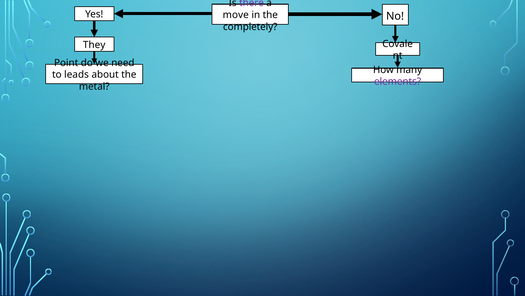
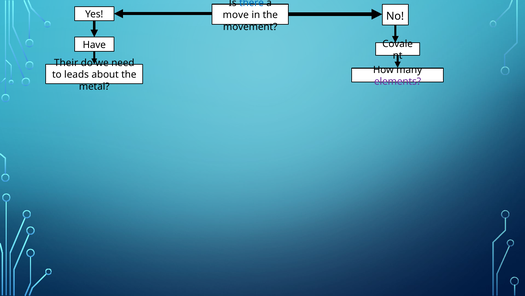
there colour: purple -> blue (252, 3)
completely: completely -> movement (250, 27)
They: They -> Have (94, 45)
Point: Point -> Their (66, 63)
